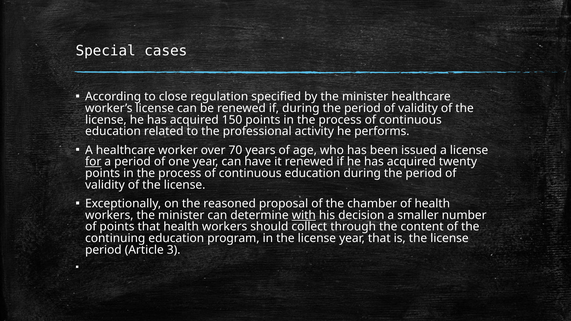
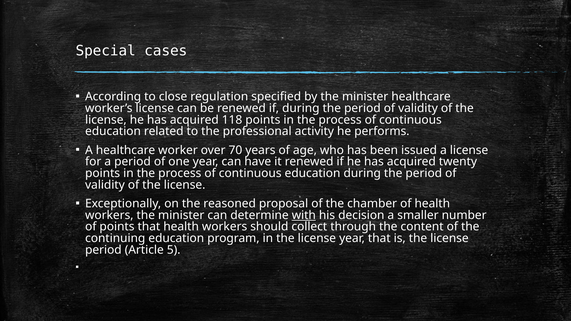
150: 150 -> 118 (232, 120)
for underline: present -> none (93, 162)
3: 3 -> 5 (174, 250)
